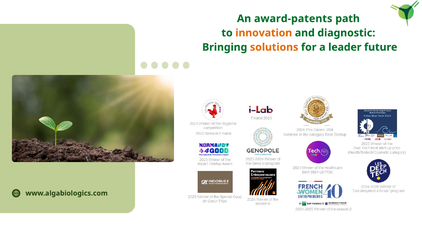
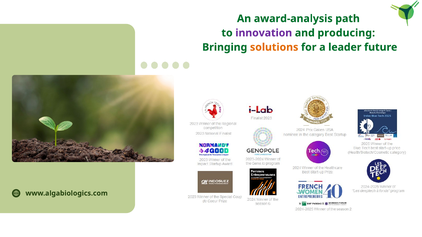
award-patents: award-patents -> award-analysis (293, 19)
innovation colour: orange -> purple (264, 33)
diagnostic: diagnostic -> producing (346, 33)
